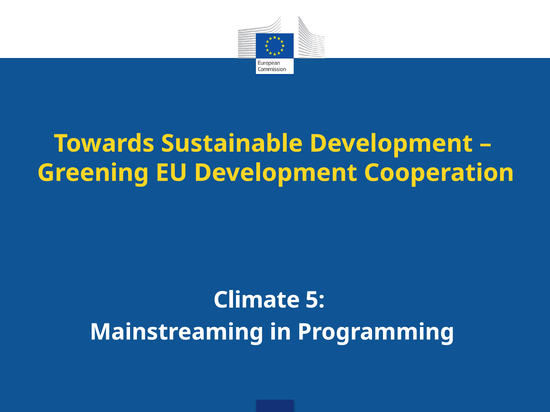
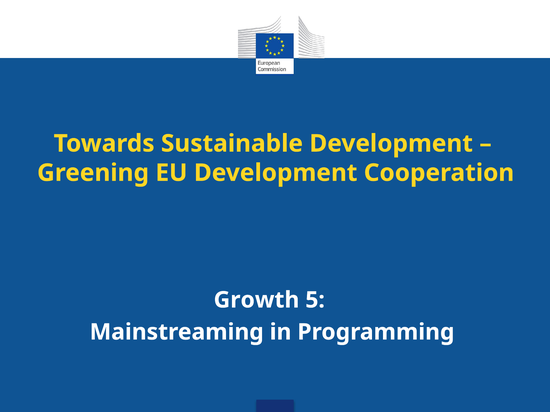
Climate: Climate -> Growth (257, 300)
